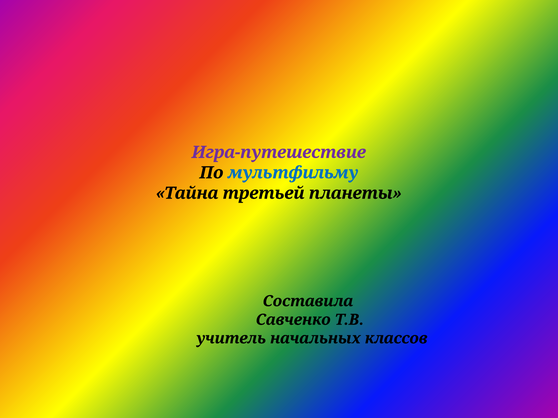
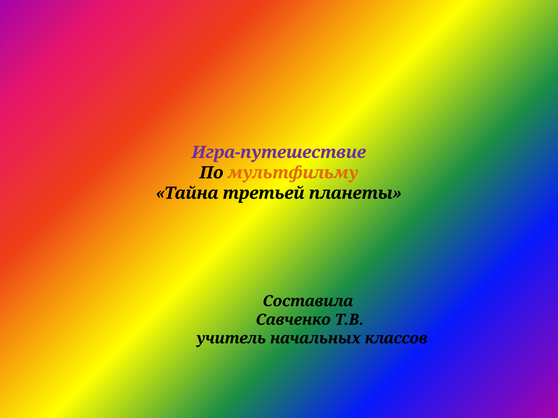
мультфильму colour: blue -> orange (293, 173)
